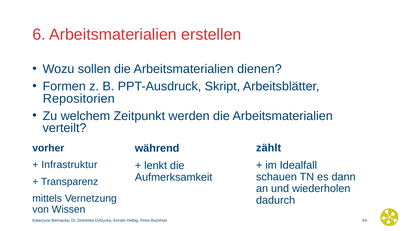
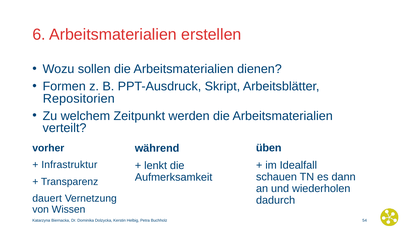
zählt: zählt -> üben (269, 148)
mittels: mittels -> dauert (47, 199)
